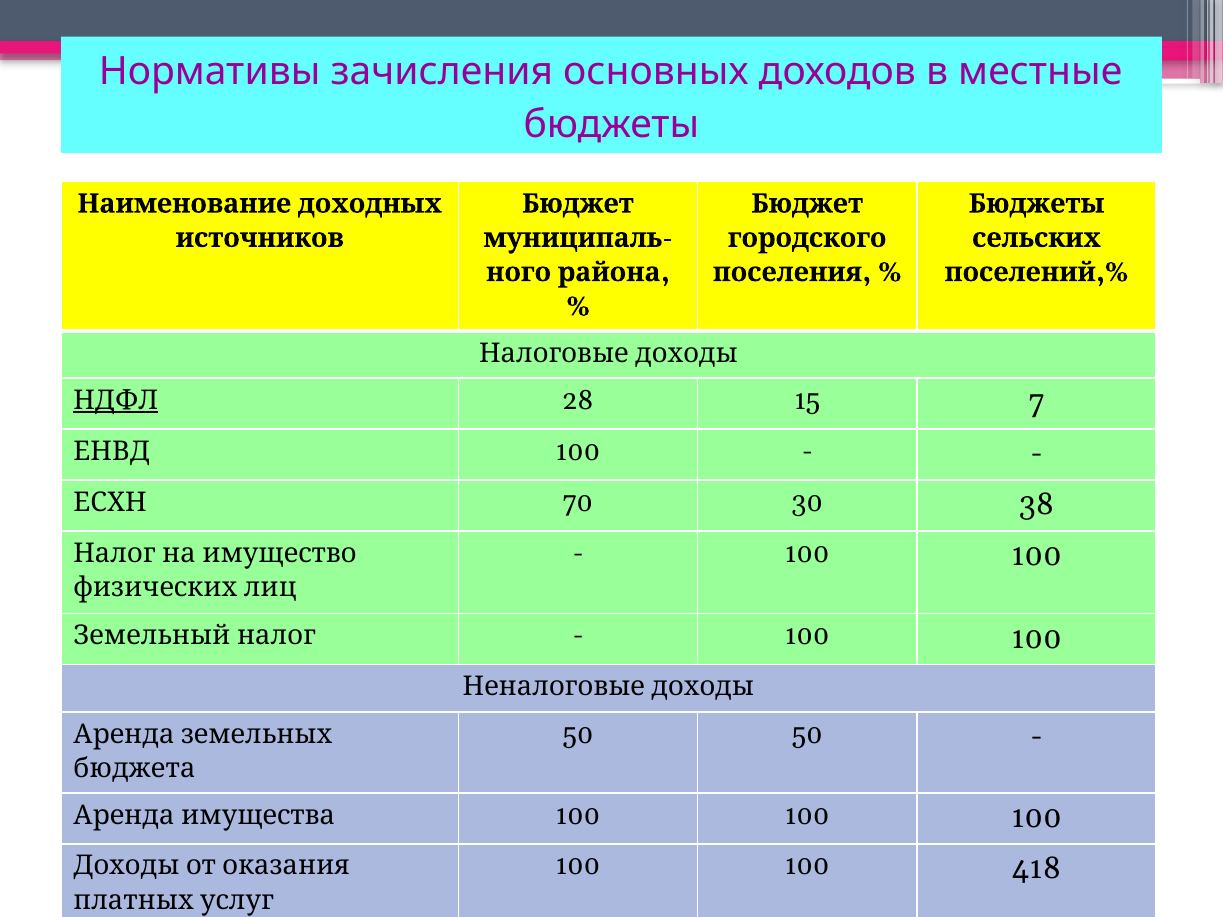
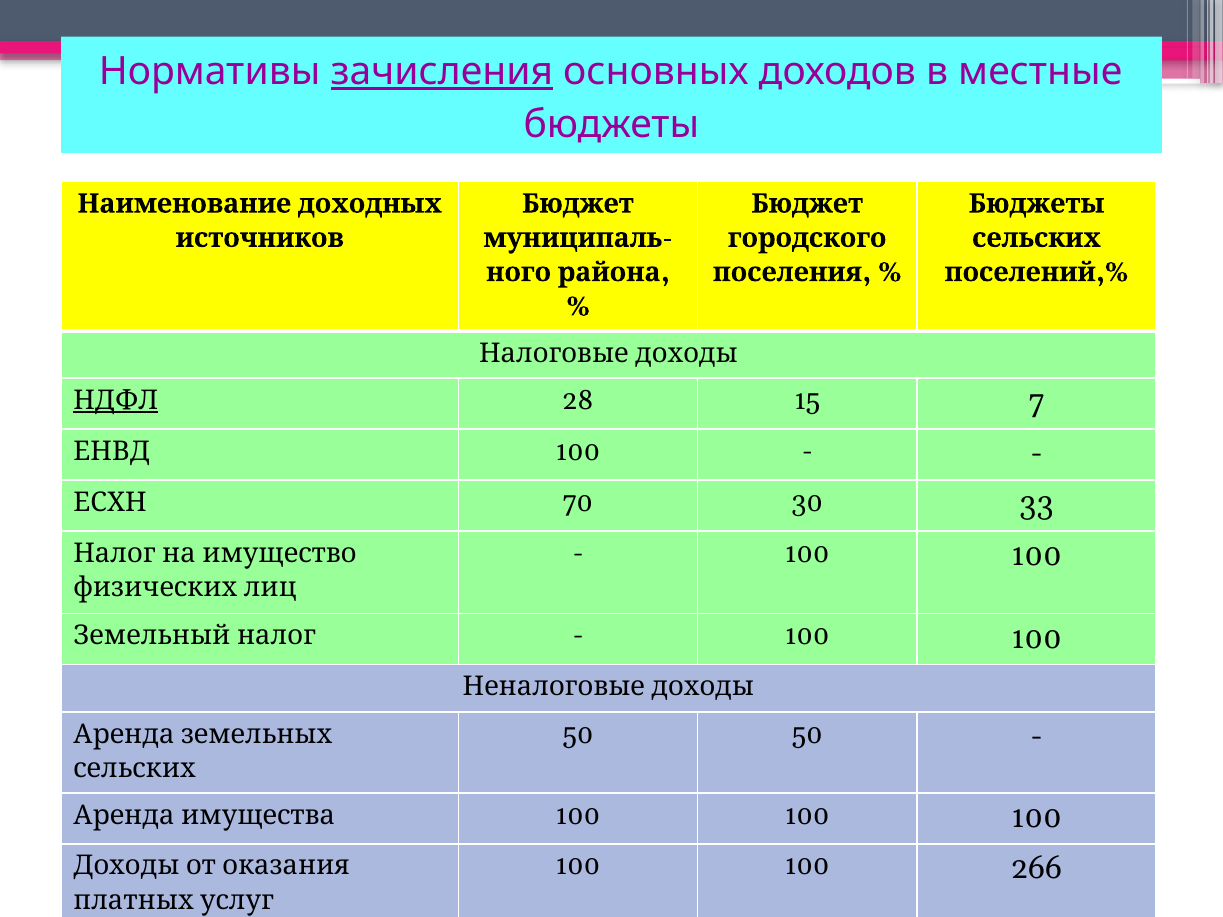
зачисления underline: none -> present (442, 72)
38: 38 -> 33 (1036, 505)
бюджета: бюджета -> сельских (135, 769)
418: 418 -> 266 (1037, 868)
